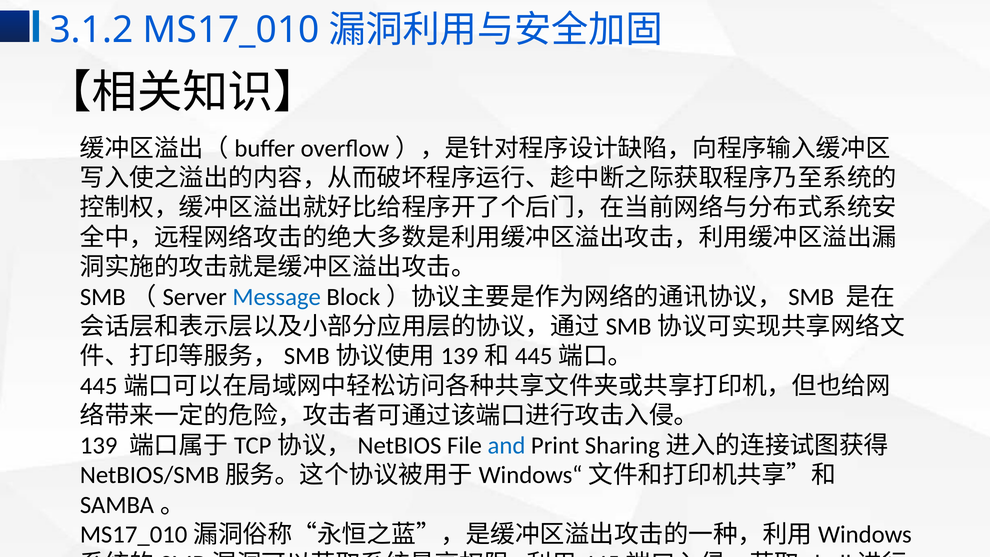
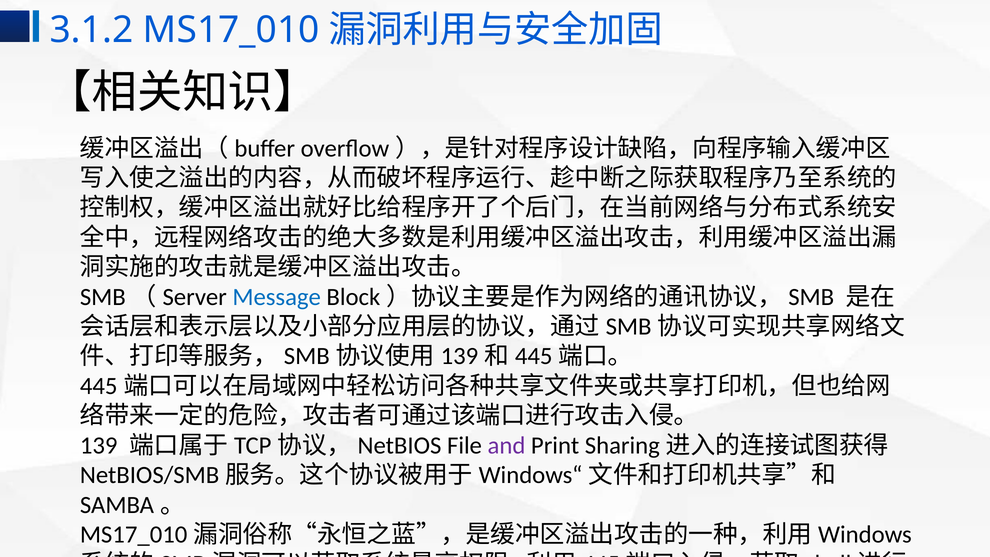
and colour: blue -> purple (506, 445)
